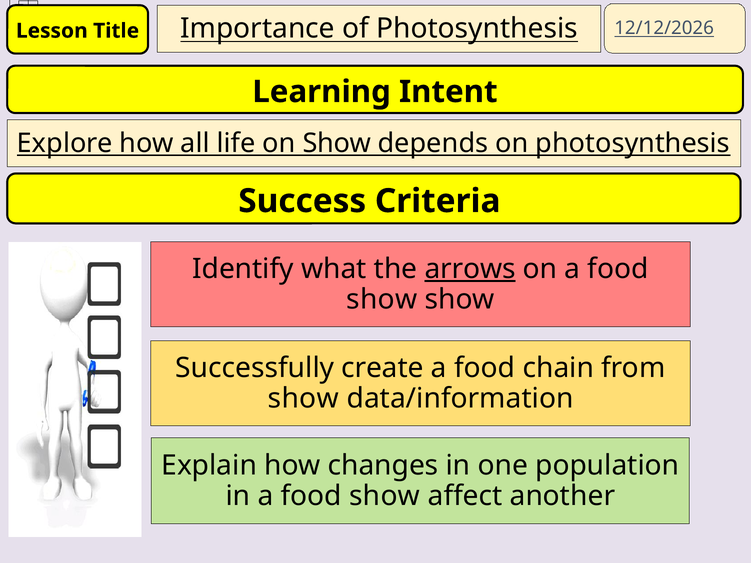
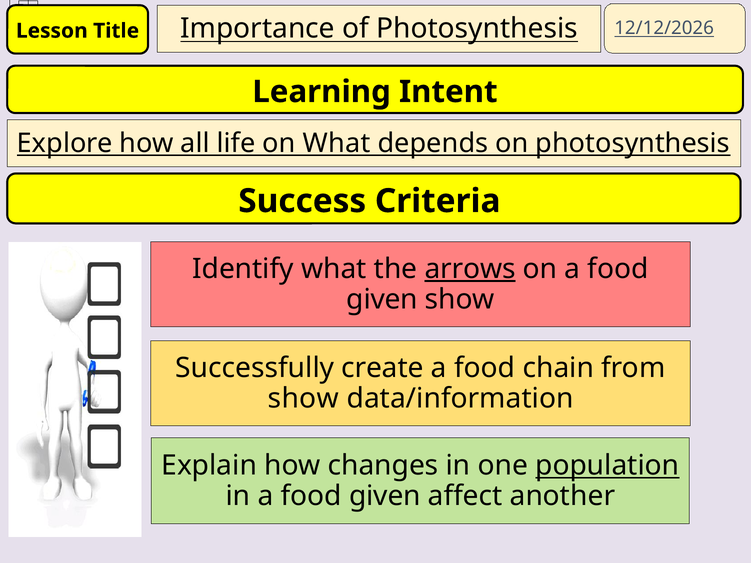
on Show: Show -> What (337, 143)
show: show -> given (382, 300)
population underline: none -> present (607, 466)
in a food show: show -> given (385, 496)
